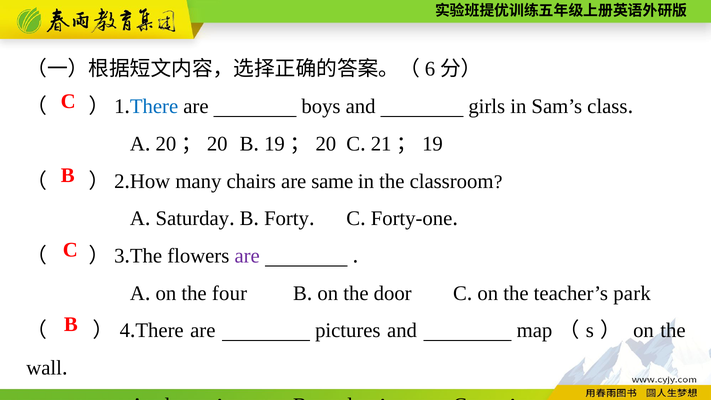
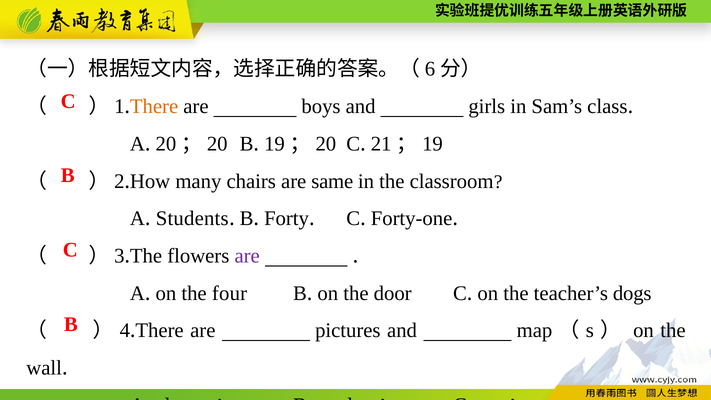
There colour: blue -> orange (154, 106)
Saturday: Saturday -> Students (192, 219)
park: park -> dogs (632, 293)
